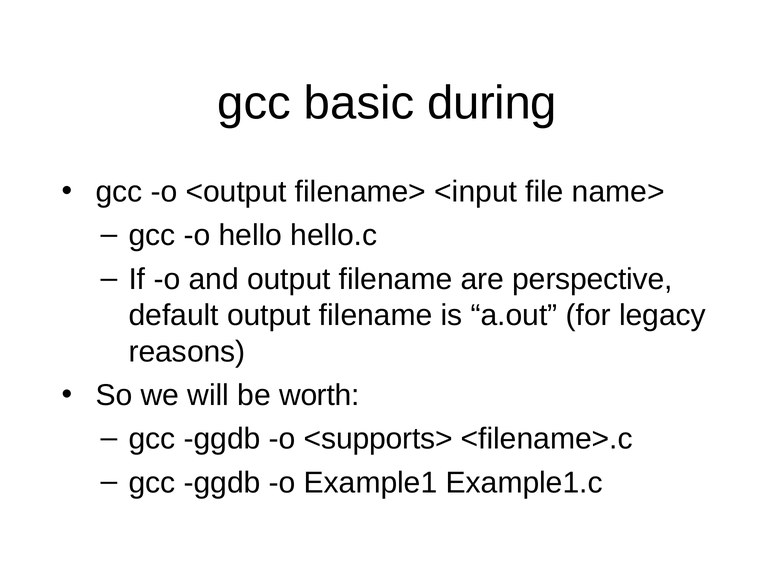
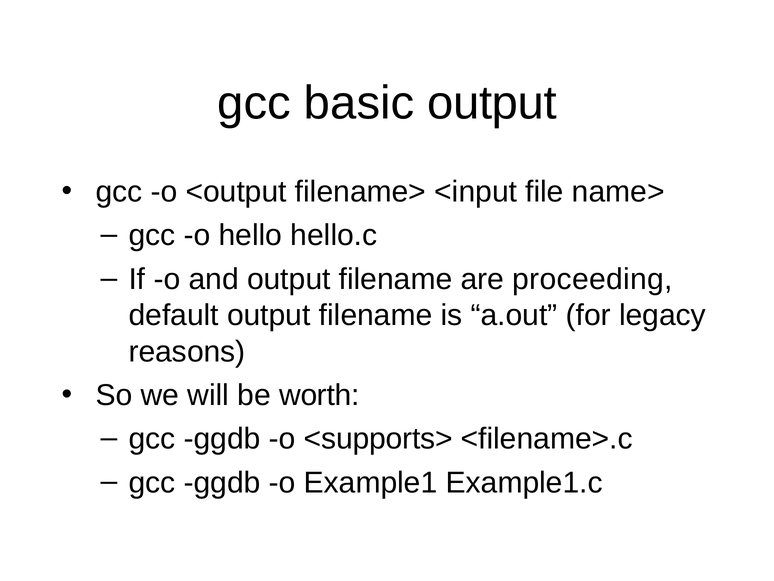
basic during: during -> output (492, 103)
perspective: perspective -> proceeding (592, 279)
